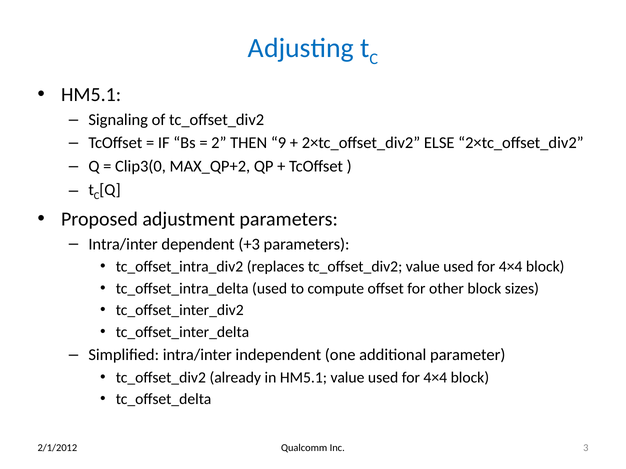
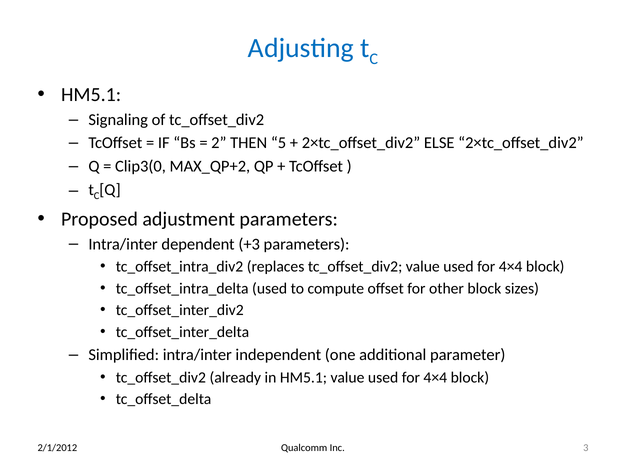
9: 9 -> 5 (278, 143)
